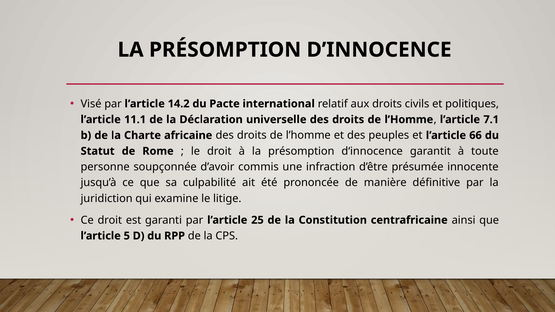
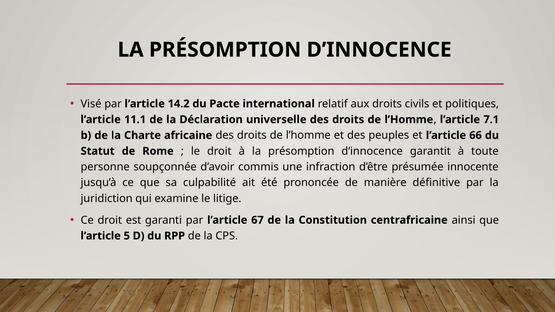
25: 25 -> 67 (257, 220)
